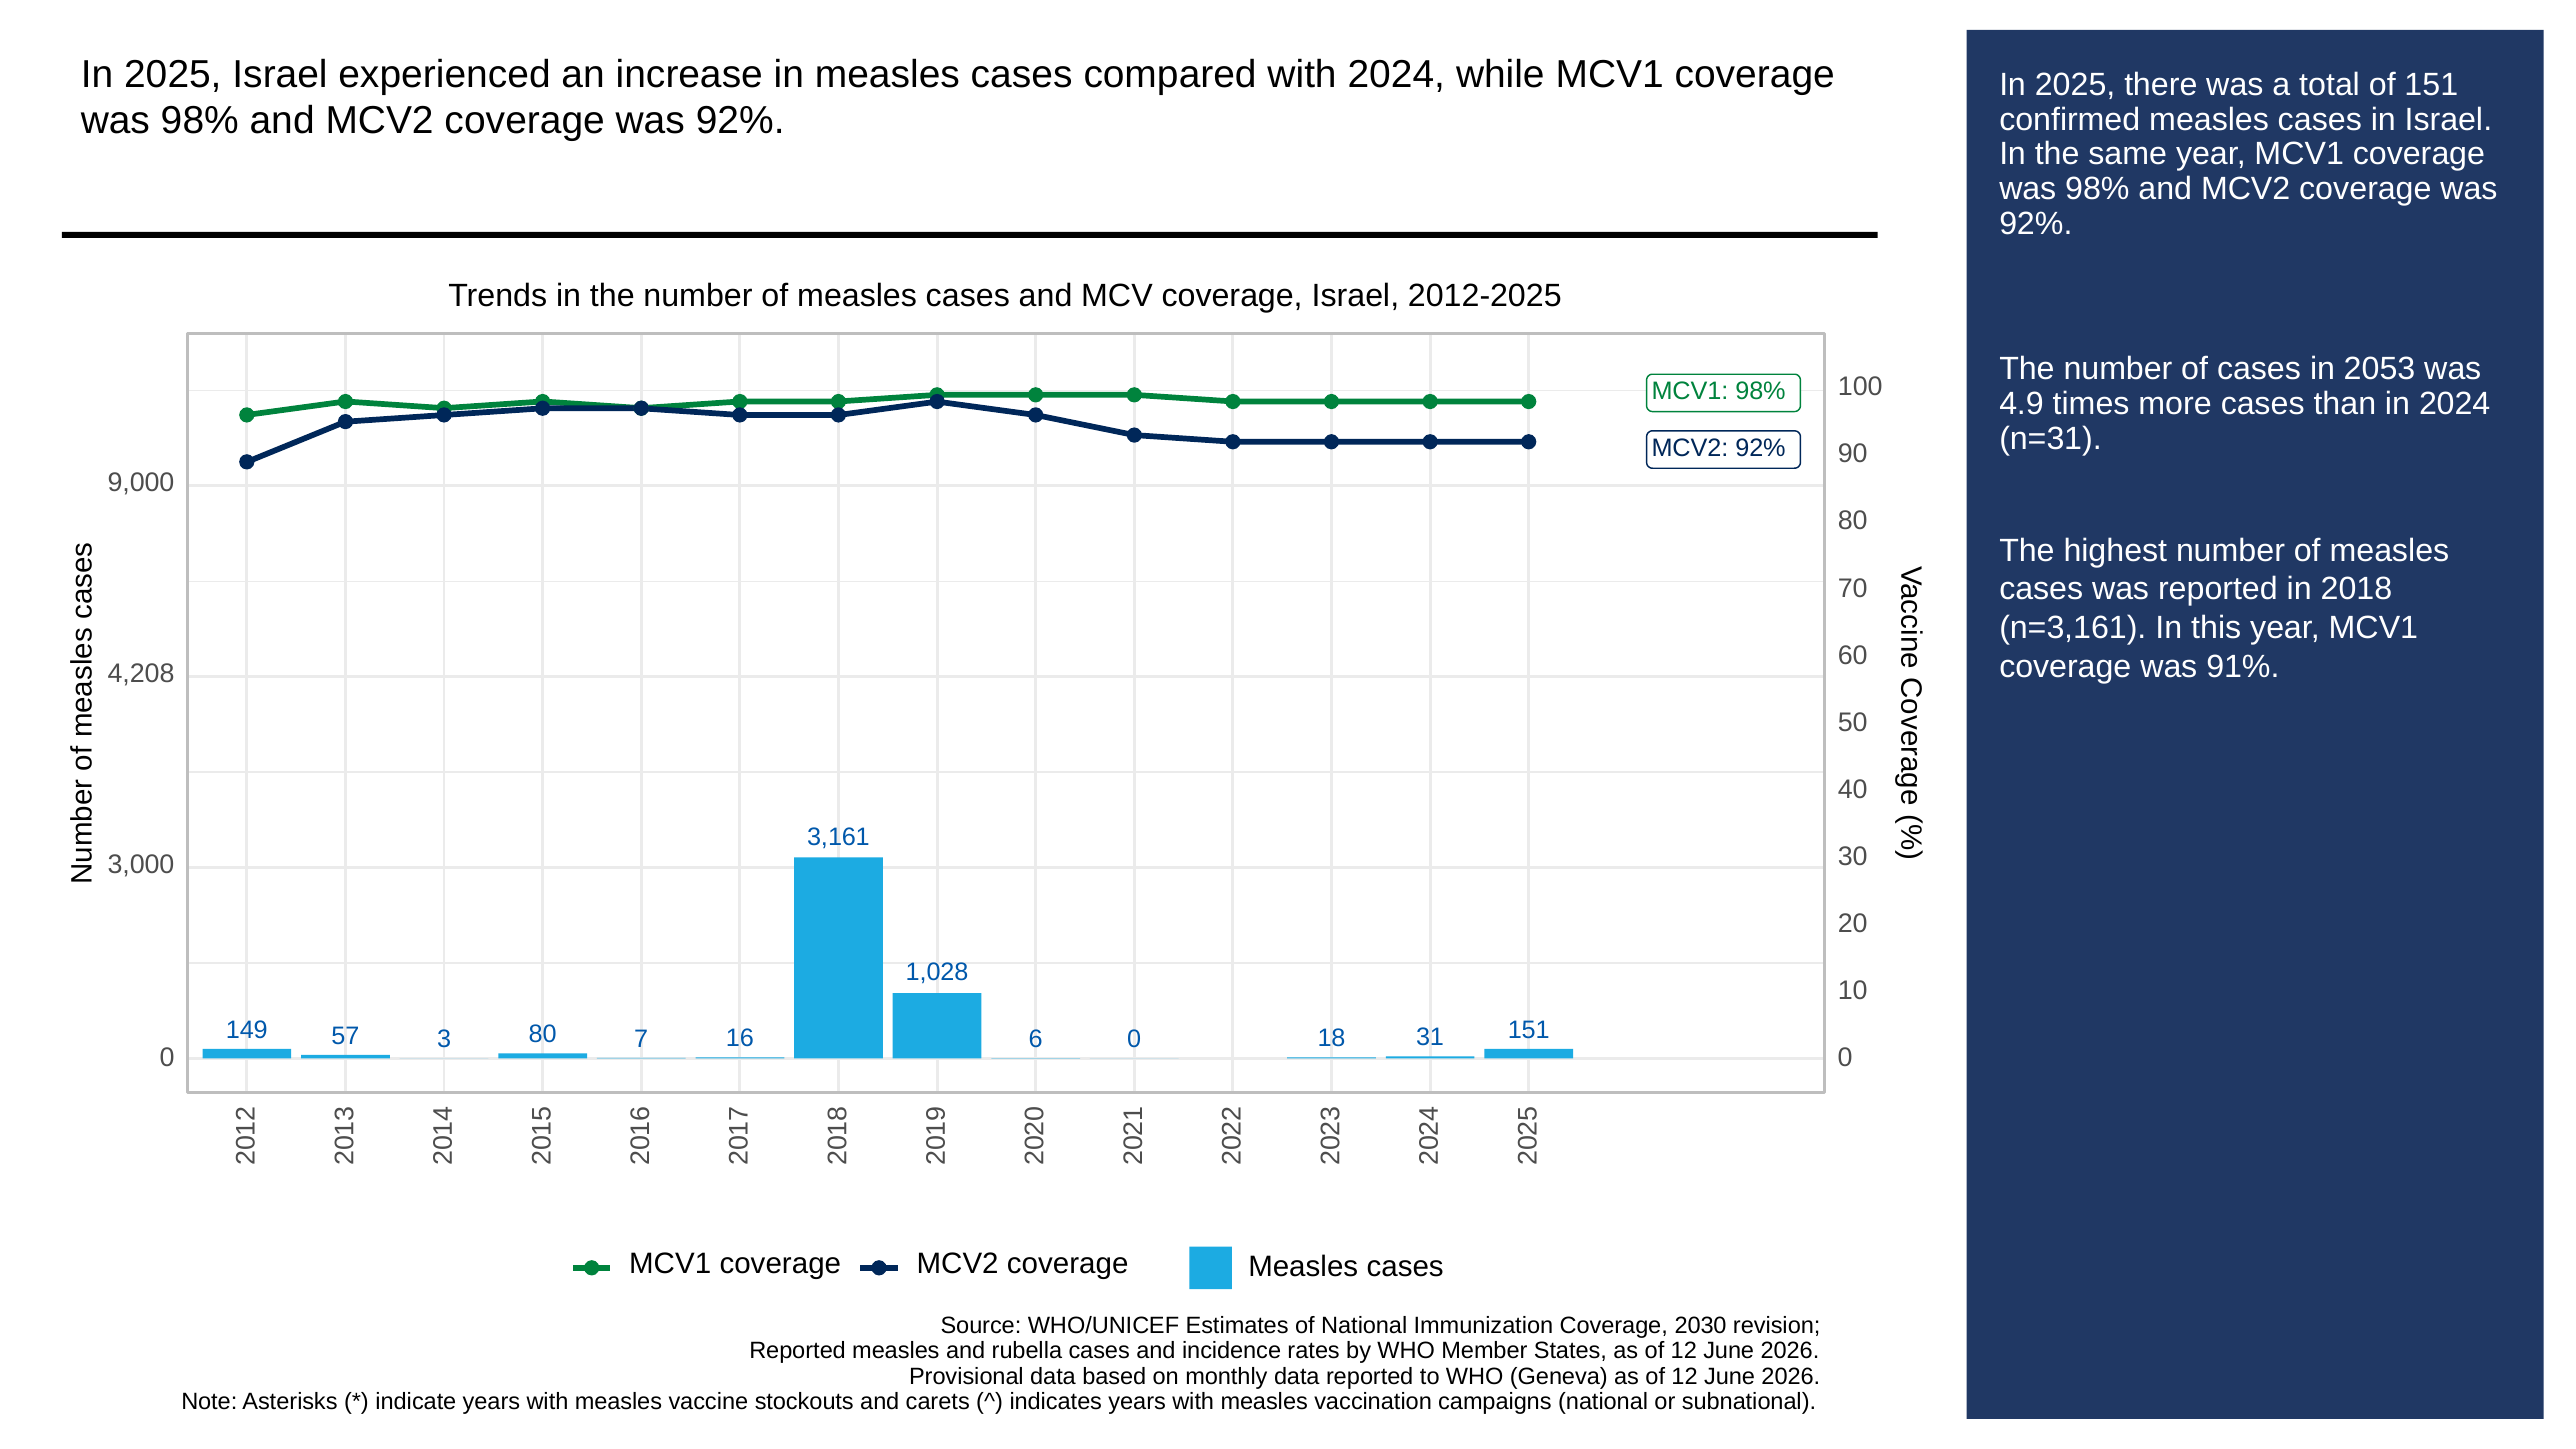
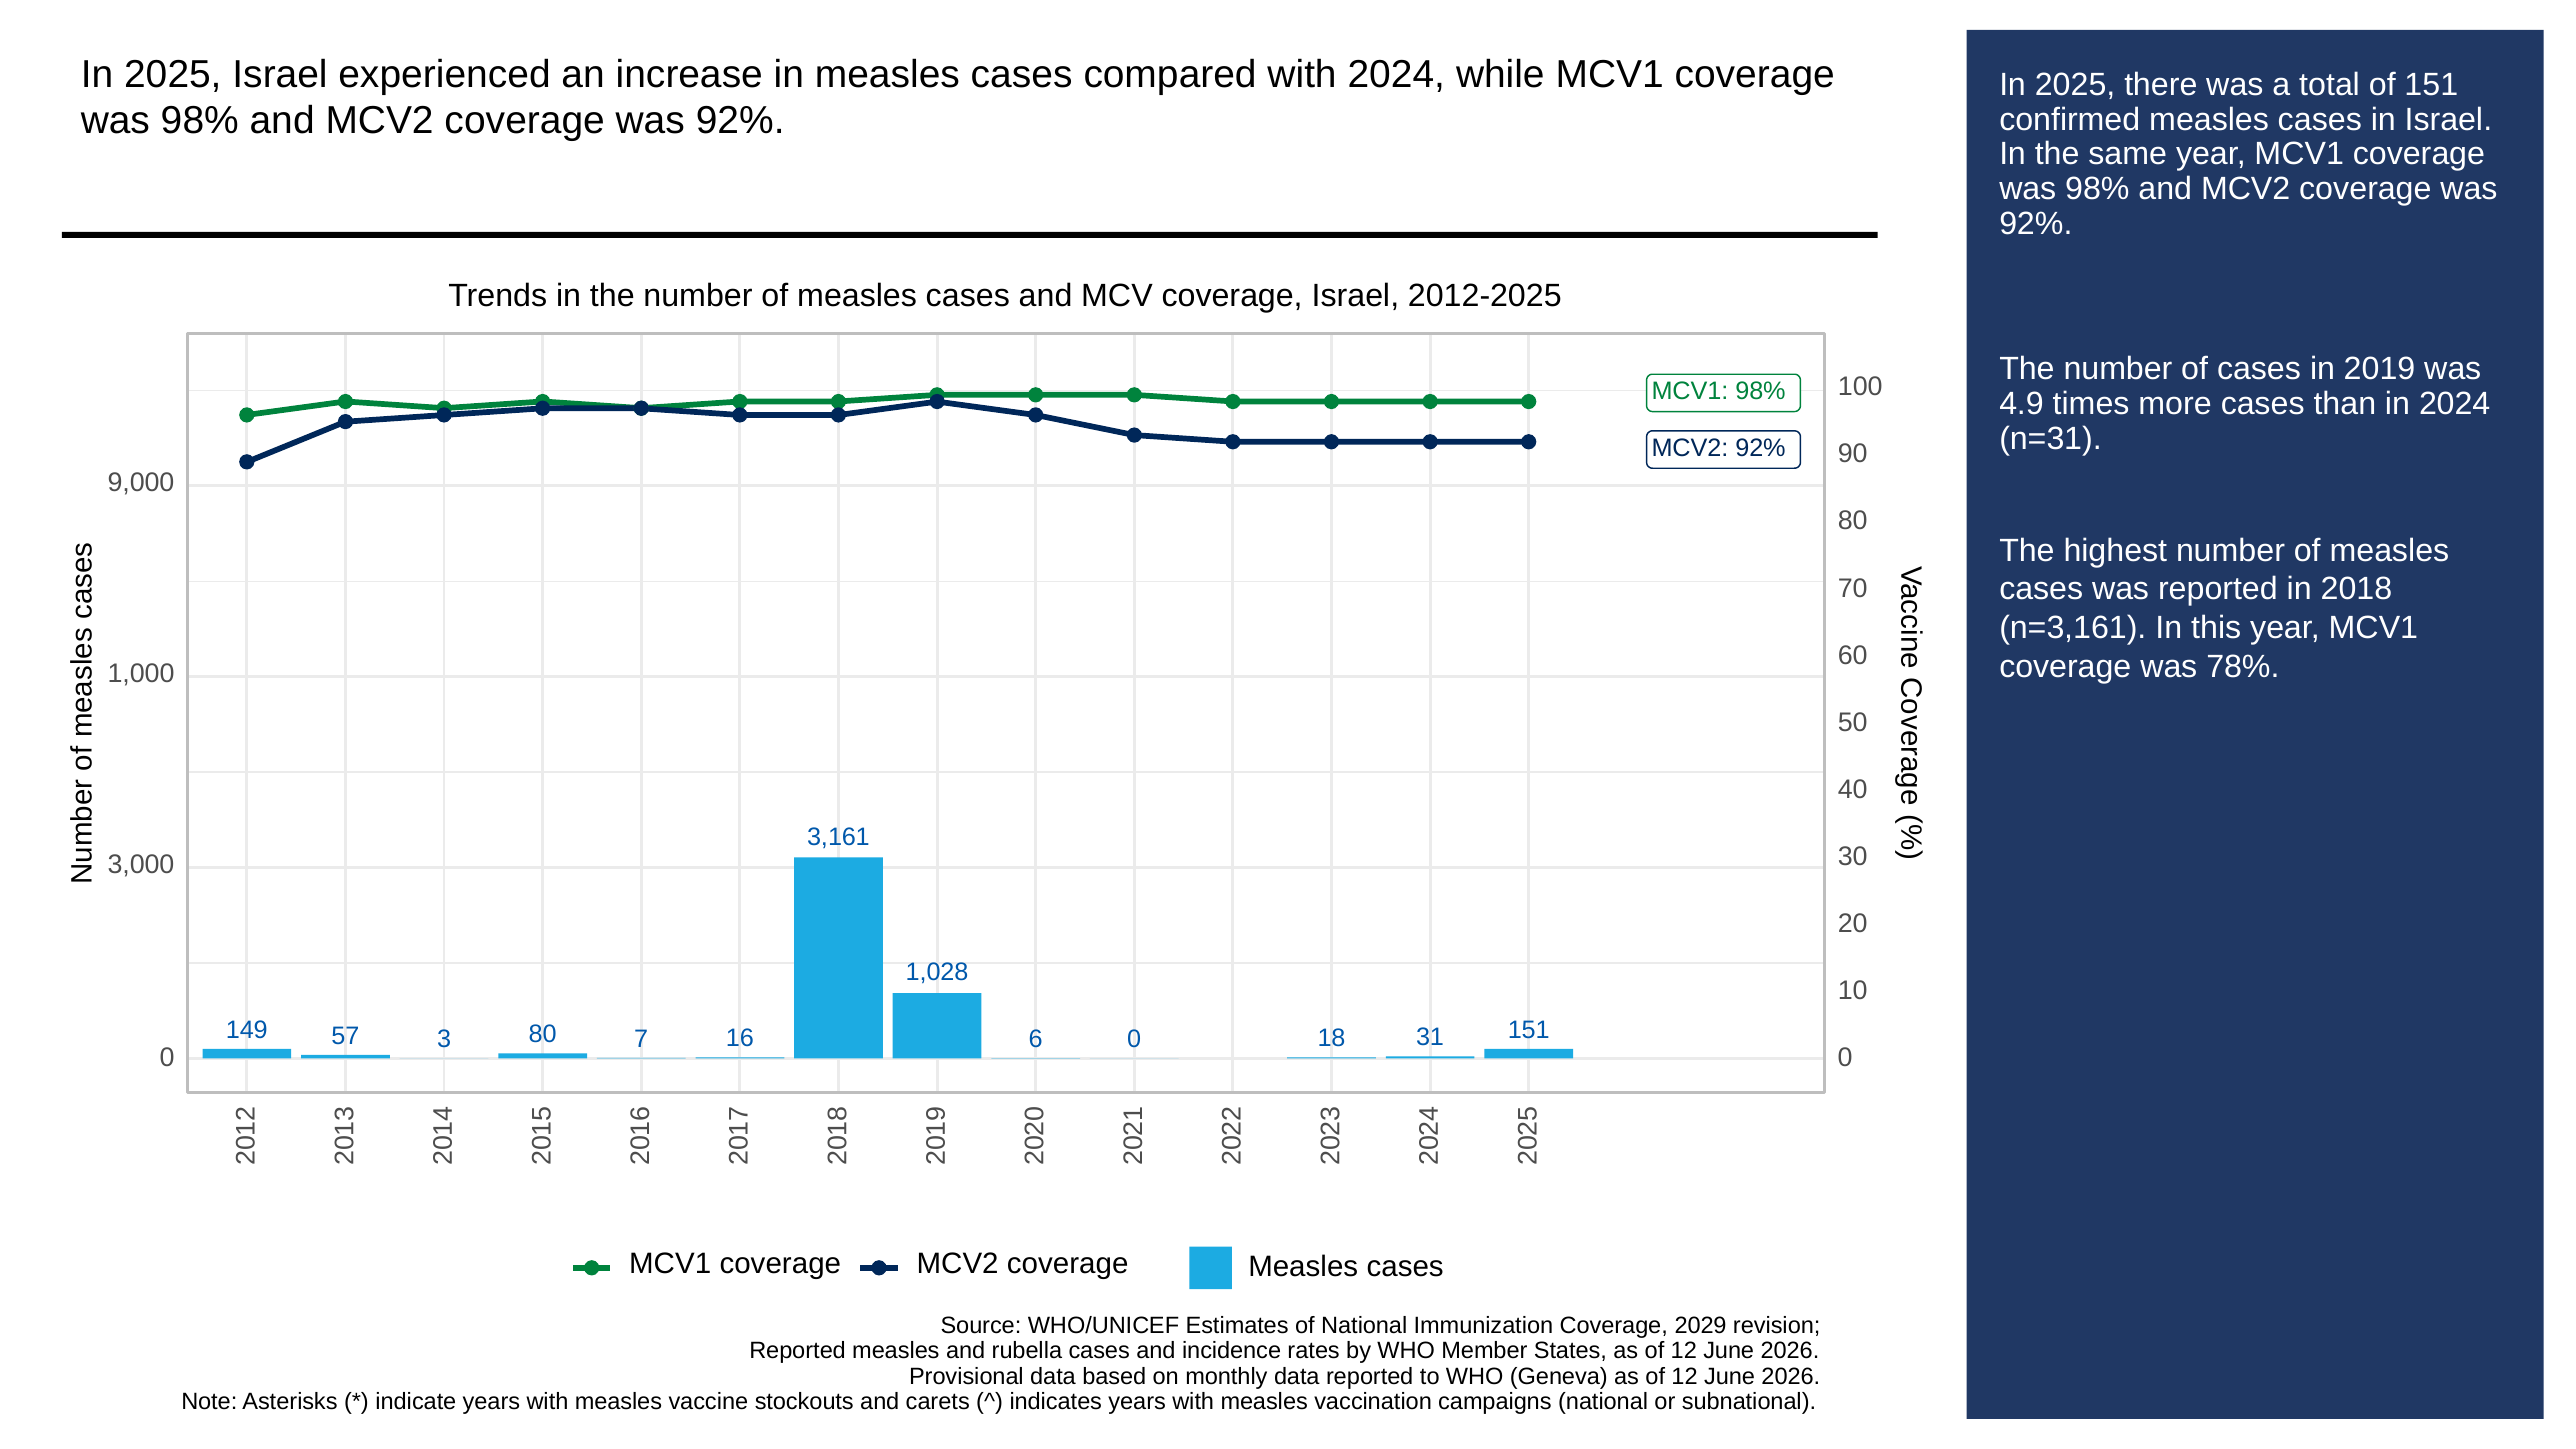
2053: 2053 -> 2019 (2380, 369)
91%: 91% -> 78% (2243, 667)
4,208: 4,208 -> 1,000 (141, 674)
2030: 2030 -> 2029 (1701, 1326)
